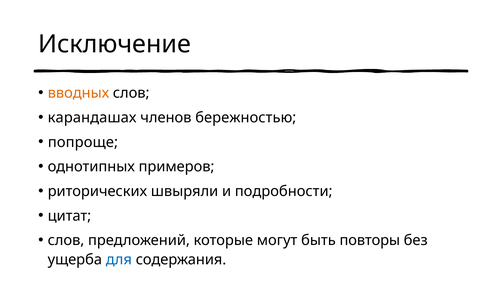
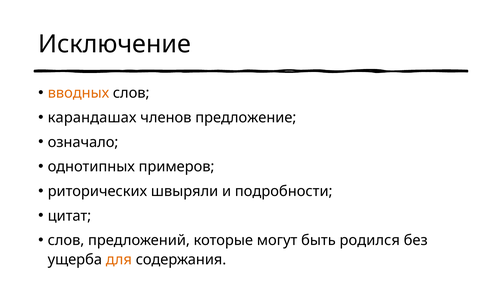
бережностью: бережностью -> предложение (246, 117)
попроще: попроще -> означало (83, 142)
повторы: повторы -> родился (370, 240)
для colour: blue -> orange (119, 259)
